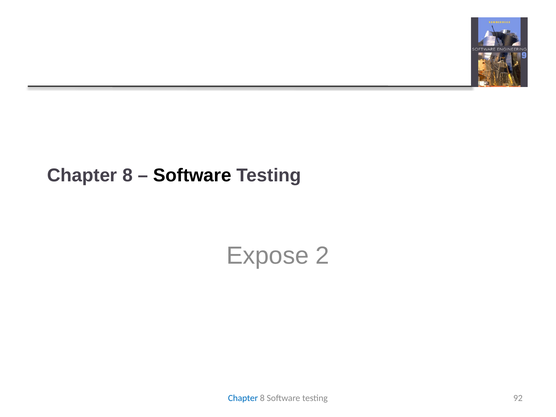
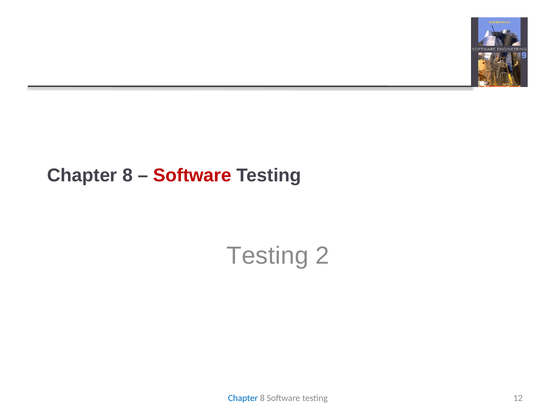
Software colour: black -> red (192, 176)
Expose: Expose -> Testing (268, 256)
92: 92 -> 12 (518, 398)
